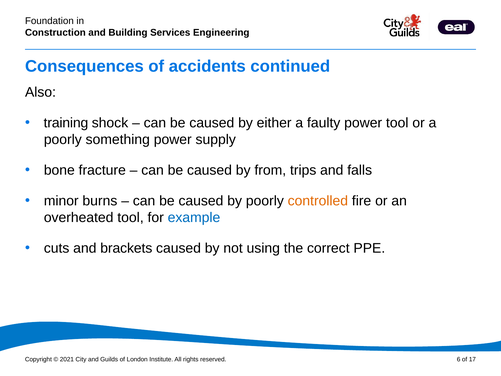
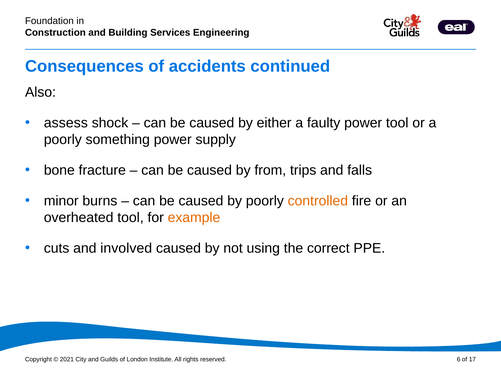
training: training -> assess (66, 123)
example colour: blue -> orange (194, 217)
brackets: brackets -> involved (126, 248)
